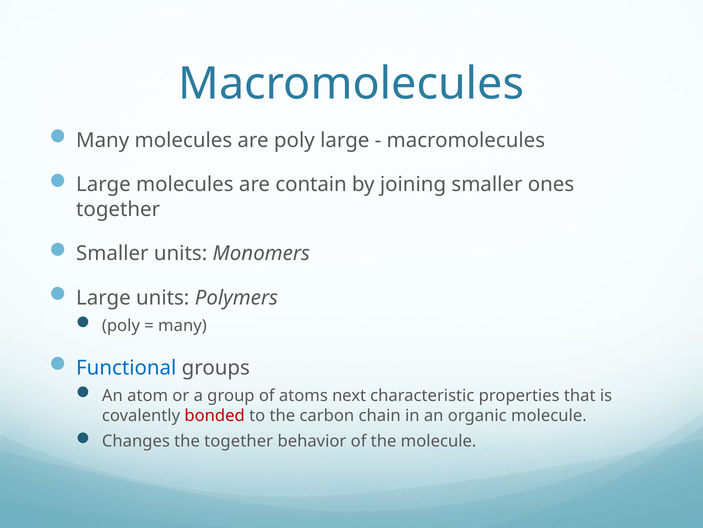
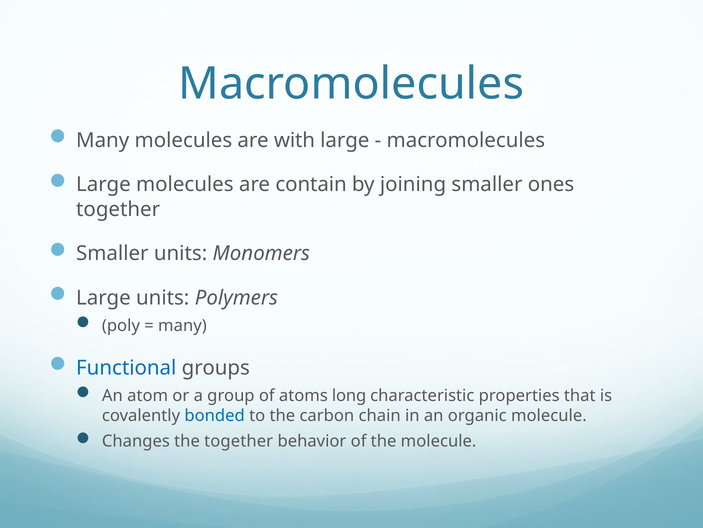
are poly: poly -> with (294, 140)
next: next -> long (349, 395)
bonded colour: red -> blue (215, 415)
